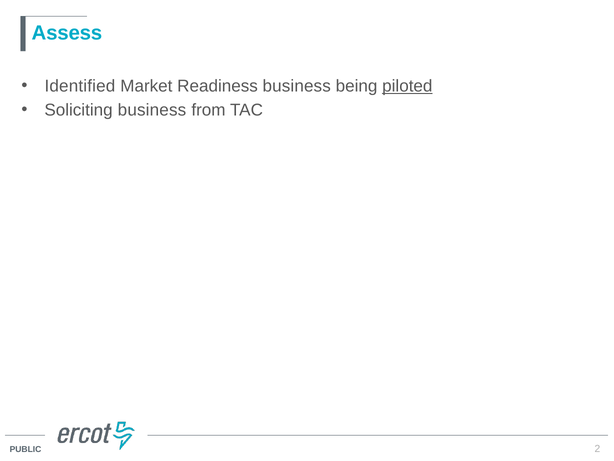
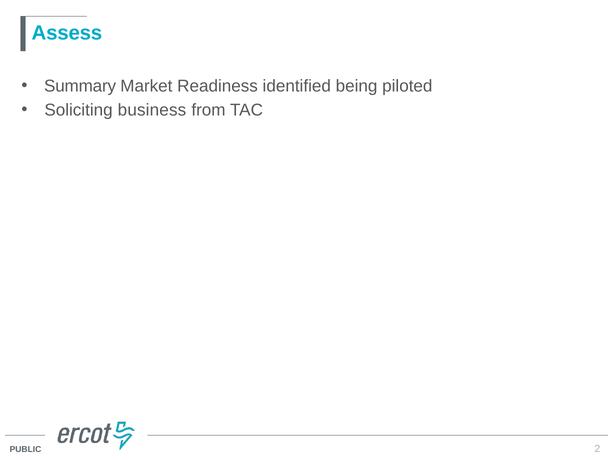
Identified: Identified -> Summary (80, 86)
Readiness business: business -> identified (297, 86)
piloted underline: present -> none (407, 86)
